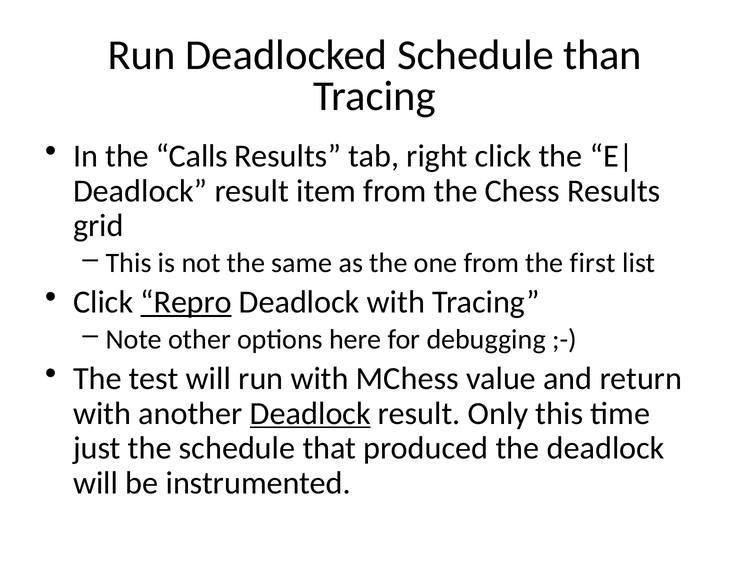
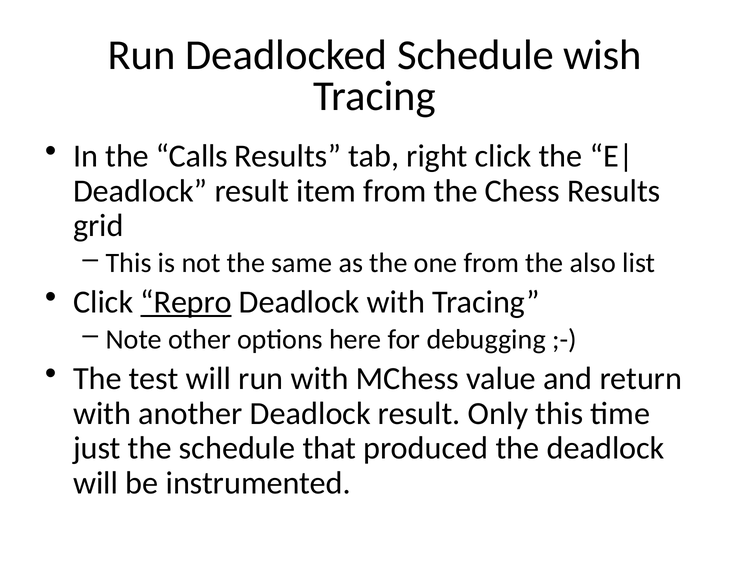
than: than -> wish (602, 55)
first: first -> also (593, 263)
Deadlock underline: present -> none (310, 414)
